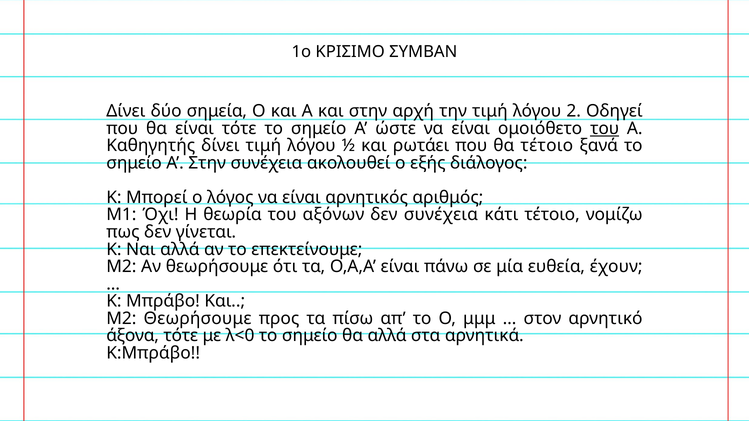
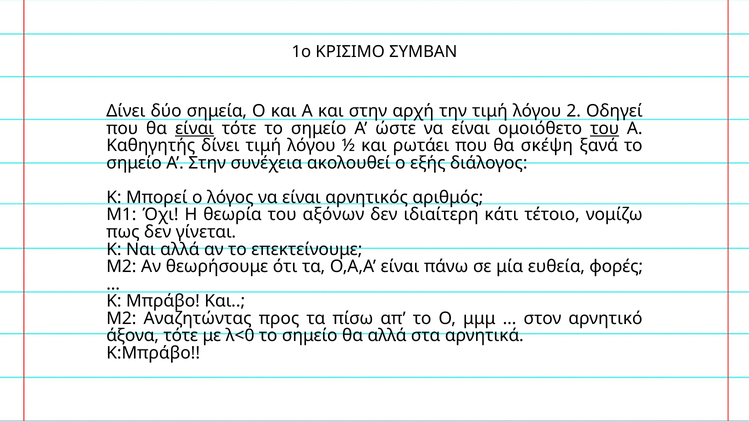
είναι underline: none -> present (195, 129)
θα τέτοιο: τέτοιο -> σκέψη (547, 146)
δεν συνέχεια: συνέχεια -> ιδιαίτερη (441, 215)
έχουν: έχουν -> φορές (616, 267)
Μ2 Θεωρήσουμε: Θεωρήσουμε -> Αναζητώντας (198, 319)
